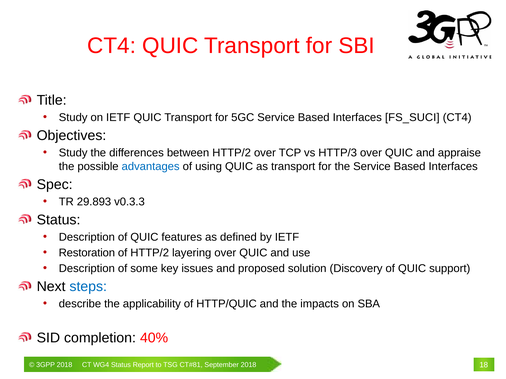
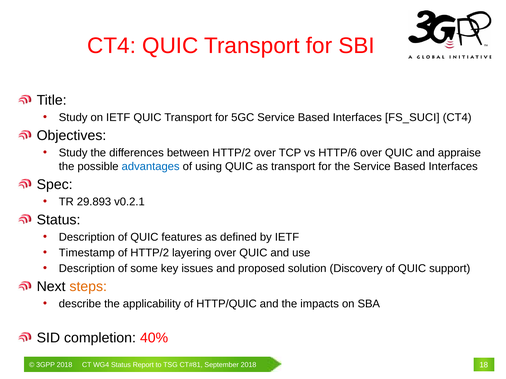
HTTP/3: HTTP/3 -> HTTP/6 (338, 153)
v0.3.3: v0.3.3 -> v0.2.1 (129, 202)
Restoration: Restoration -> Timestamp (87, 253)
steps colour: blue -> orange (88, 287)
